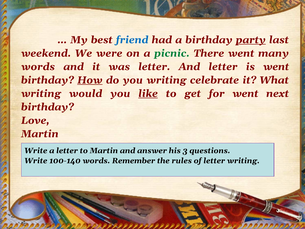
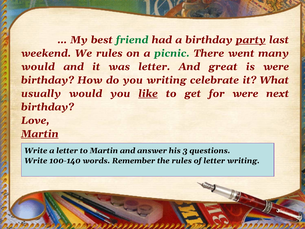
friend colour: blue -> green (132, 40)
We were: were -> rules (109, 53)
words: words -> would (38, 67)
And letter: letter -> great (223, 67)
is went: went -> were (276, 67)
How underline: present -> none (90, 80)
writing: writing -> usually (41, 93)
for went: went -> were (245, 93)
Martin underline: none -> present (40, 134)
